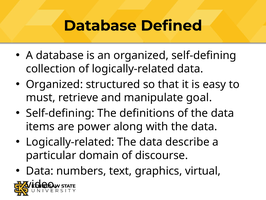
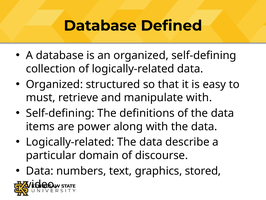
manipulate goal: goal -> with (199, 97)
virtual: virtual -> stored (203, 171)
